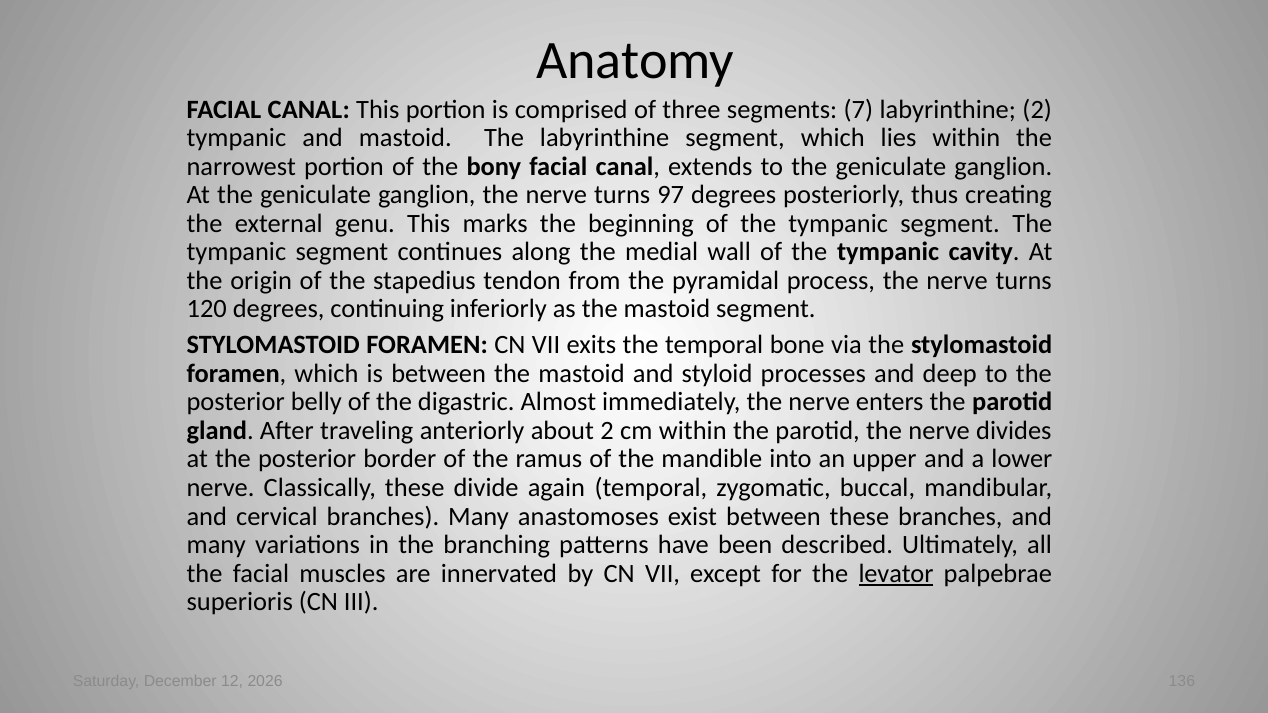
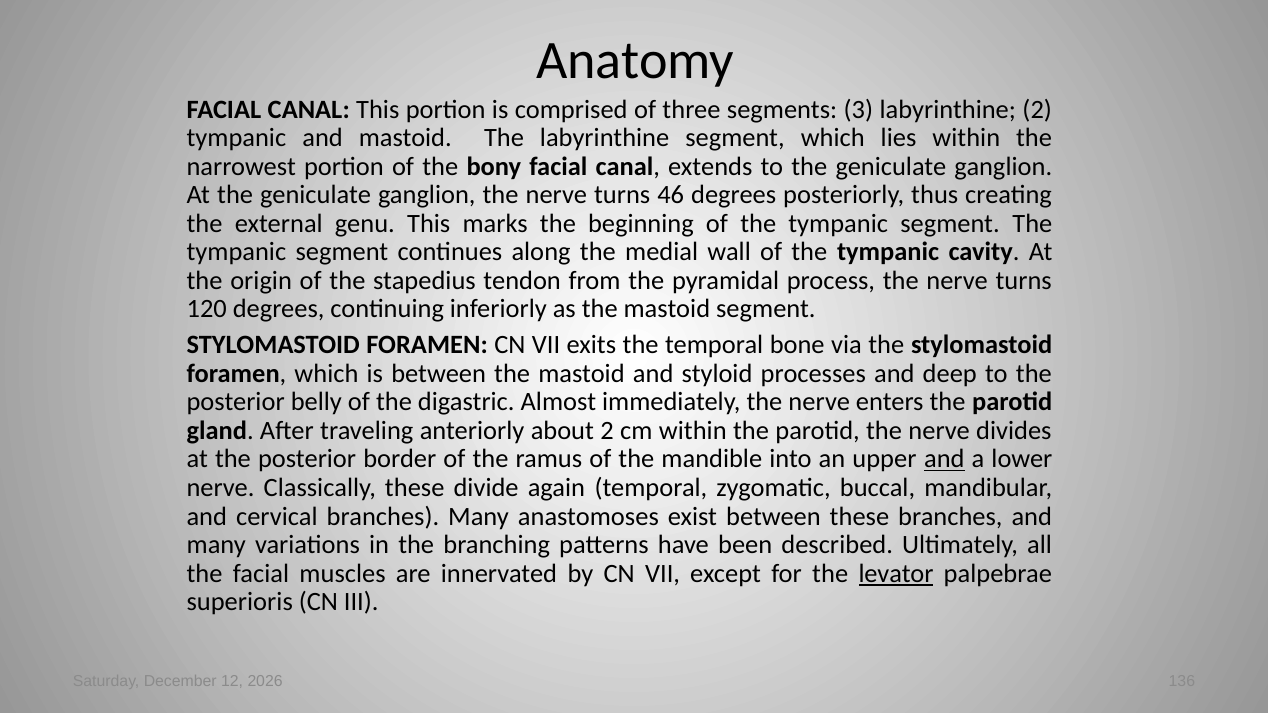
7: 7 -> 3 (858, 109)
97: 97 -> 46 (671, 195)
and underline: none -> present (944, 459)
